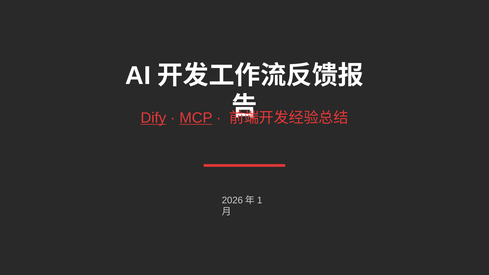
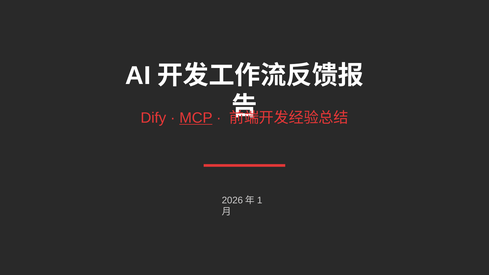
Dify underline: present -> none (153, 118)
